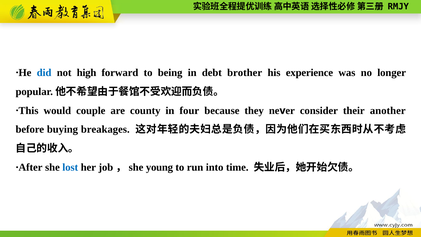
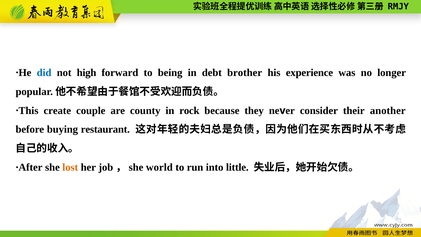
would: would -> create (57, 110)
four: four -> rock (189, 110)
breakages: breakages -> restaurant (105, 129)
lost colour: blue -> orange (70, 167)
young: young -> world (159, 167)
time: time -> little (237, 167)
